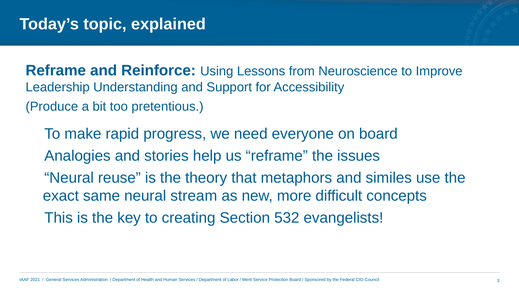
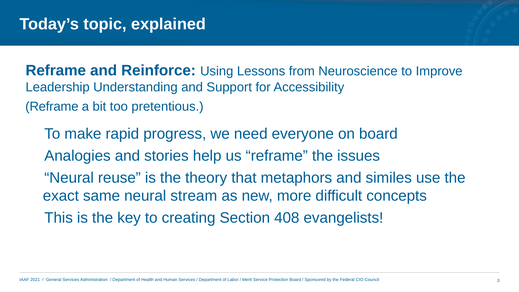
Produce: Produce -> Reframe (52, 107)
532: 532 -> 408 (287, 218)
